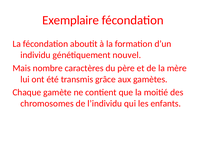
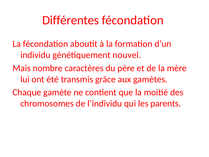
Exemplaire: Exemplaire -> Différentes (71, 20)
enfants: enfants -> parents (166, 103)
